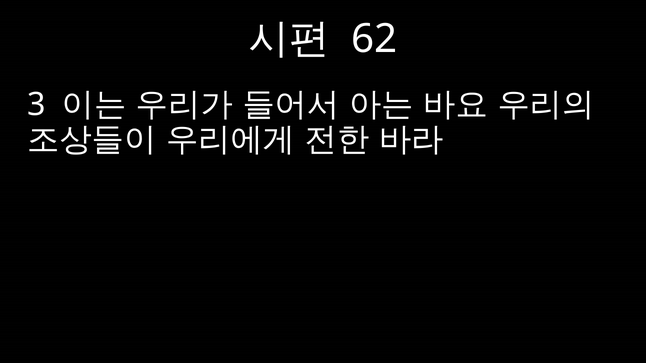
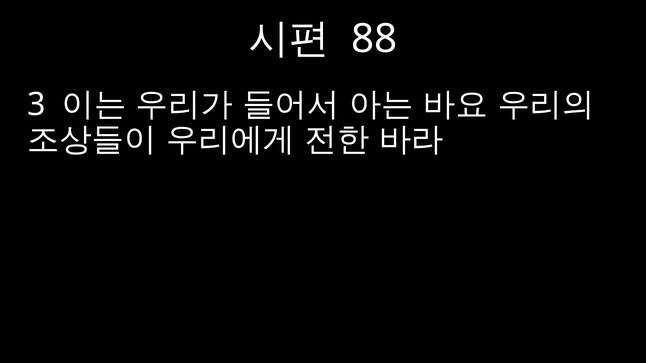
62: 62 -> 88 (374, 39)
